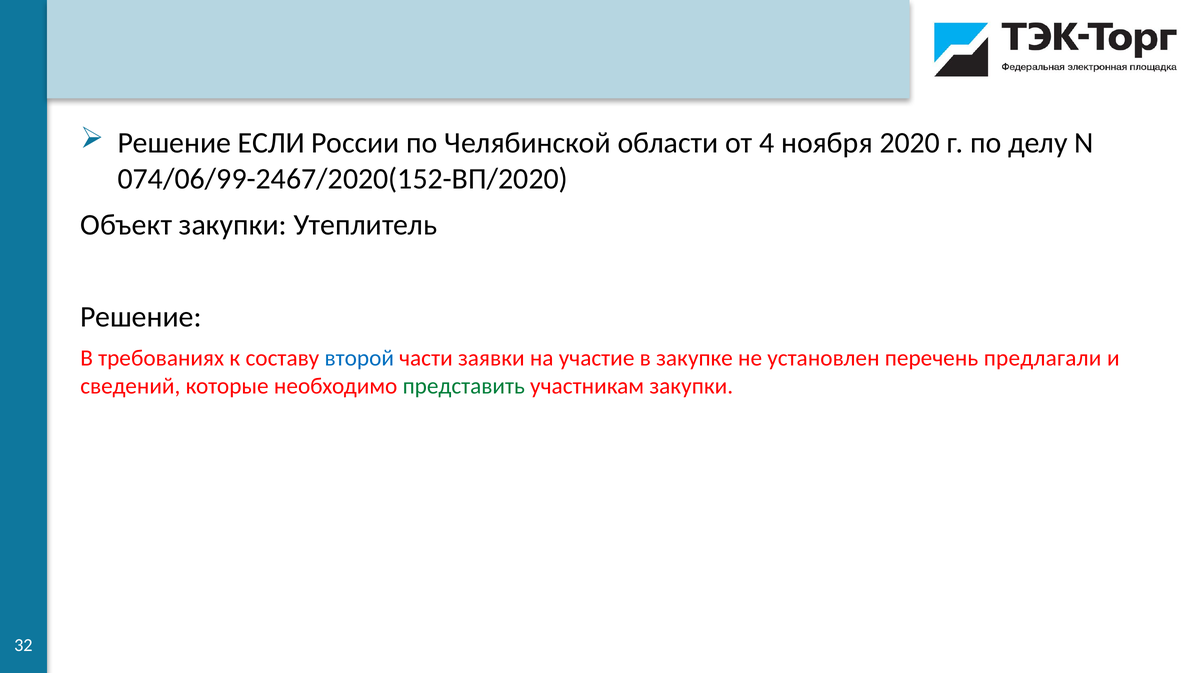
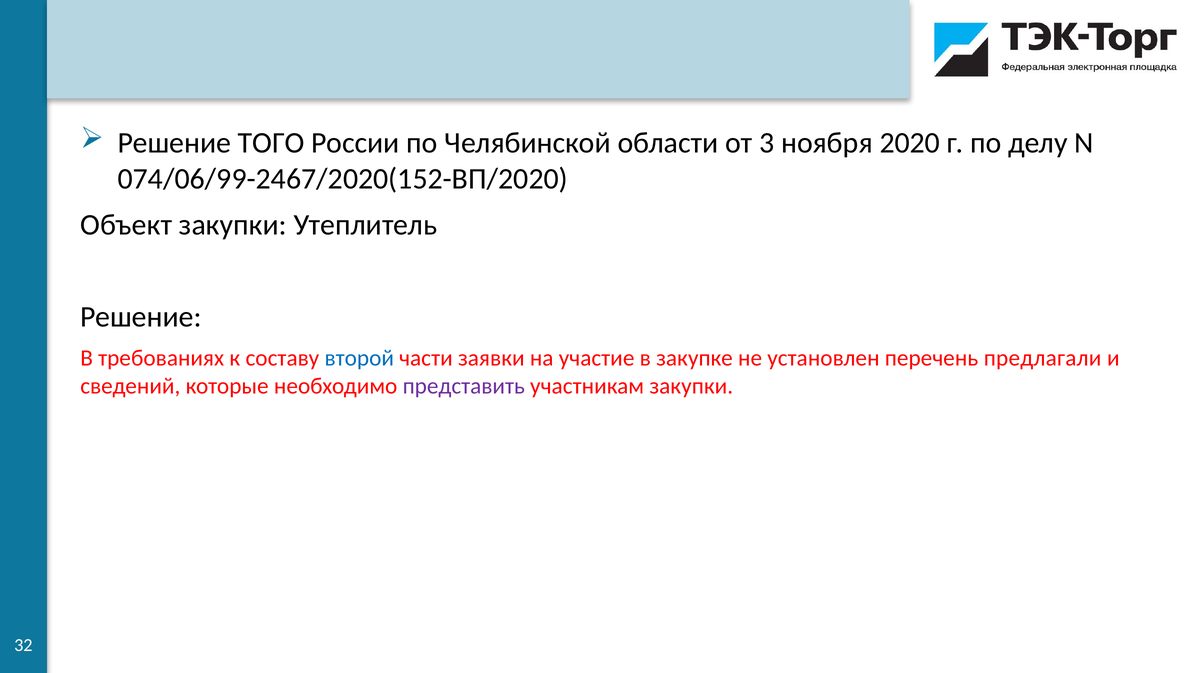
ЕСЛИ: ЕСЛИ -> ТОГО (271, 143)
4: 4 -> 3 (767, 143)
представить colour: green -> purple (464, 386)
